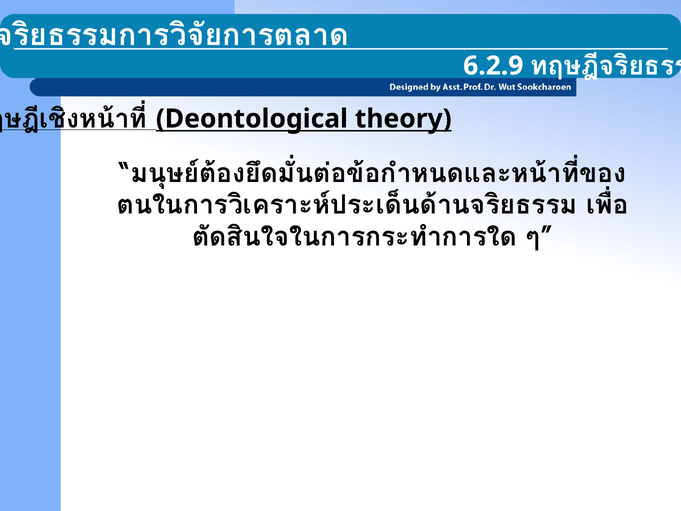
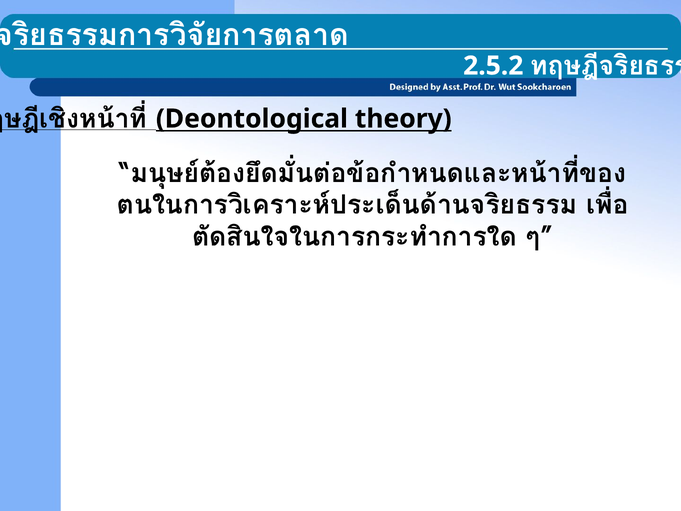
6.2.9: 6.2.9 -> 2.5.2 (493, 66)
